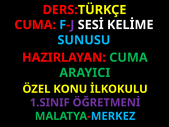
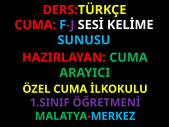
ÖZEL KONU: KONU -> CUMA (70, 89)
